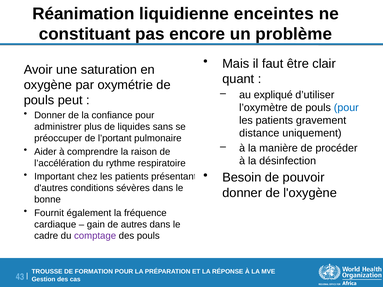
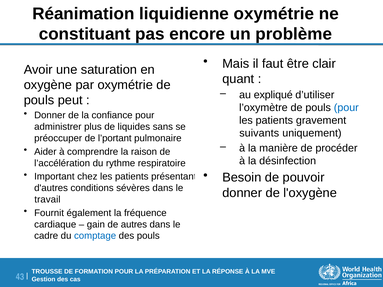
liquidienne enceintes: enceintes -> oxymétrie (274, 14)
distance: distance -> suivants (259, 133)
bonne: bonne -> travail (47, 200)
comptage colour: purple -> blue (95, 236)
